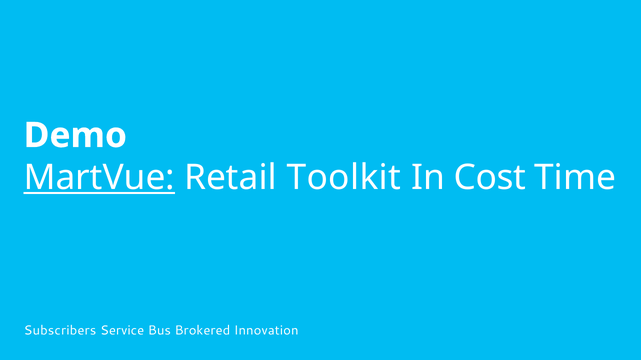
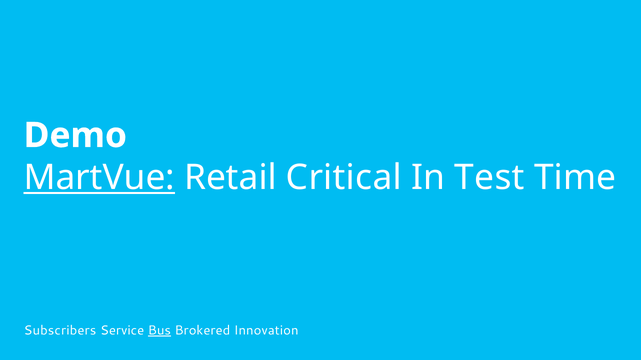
Toolkit: Toolkit -> Critical (344, 178)
Cost: Cost -> Test (490, 178)
Bus underline: none -> present (159, 331)
